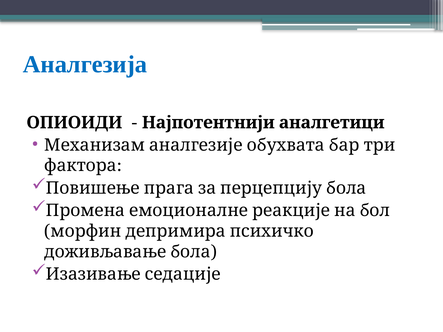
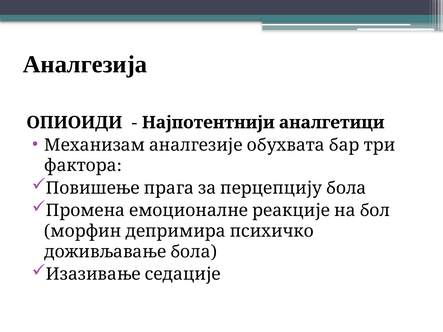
Аналгезија colour: blue -> black (85, 64)
